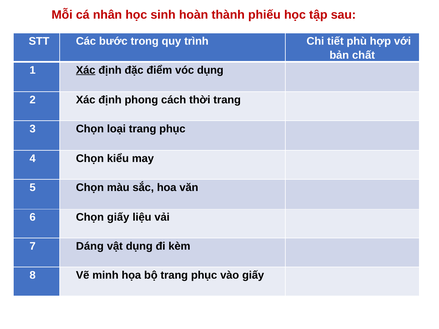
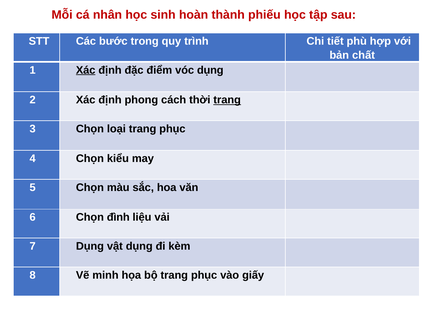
trang underline: none -> present (227, 100)
Chọn giấy: giấy -> đình (118, 217)
7 Dáng: Dáng -> Dụng (90, 246)
